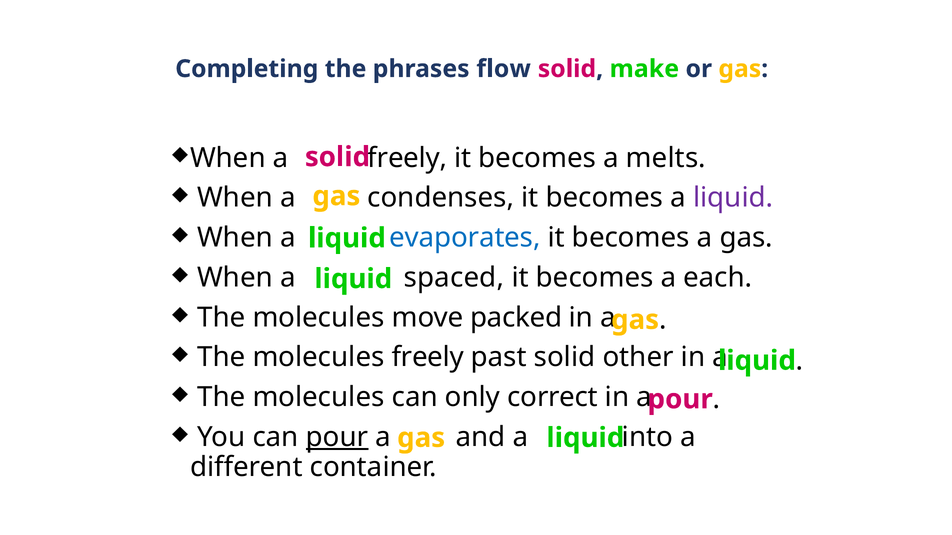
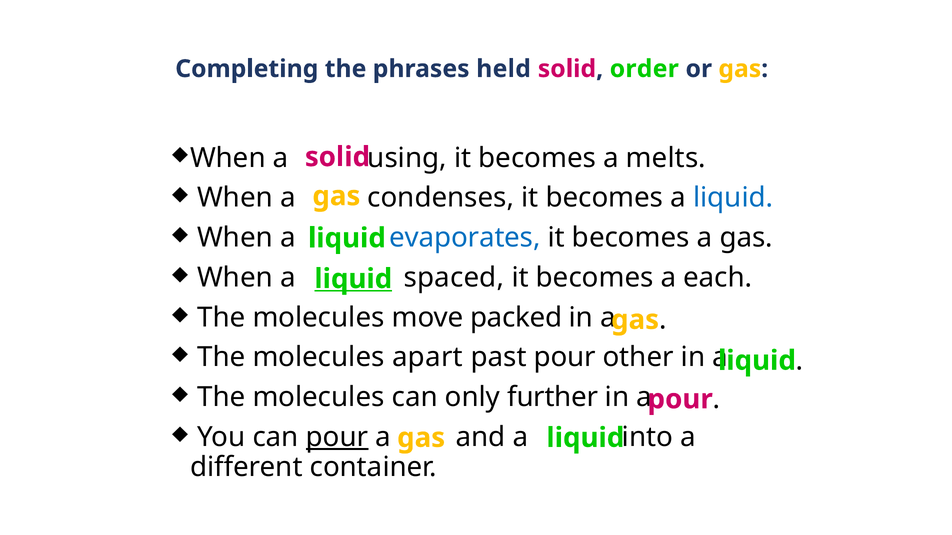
flow: flow -> held (504, 69)
make: make -> order (644, 69)
a freely: freely -> using (407, 158)
liquid colour: purple -> blue (733, 198)
liquid underline: none -> present (353, 279)
molecules freely: freely -> apart (428, 358)
past solid: solid -> pour (565, 358)
correct: correct -> further (553, 398)
